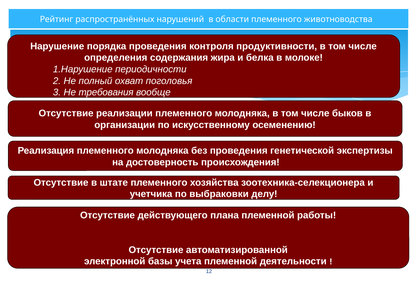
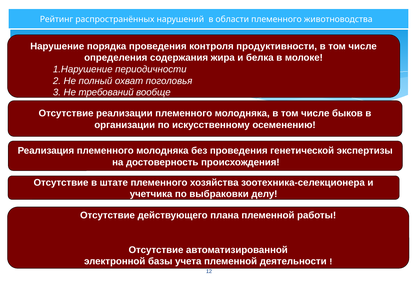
требования: требования -> требований (106, 93)
